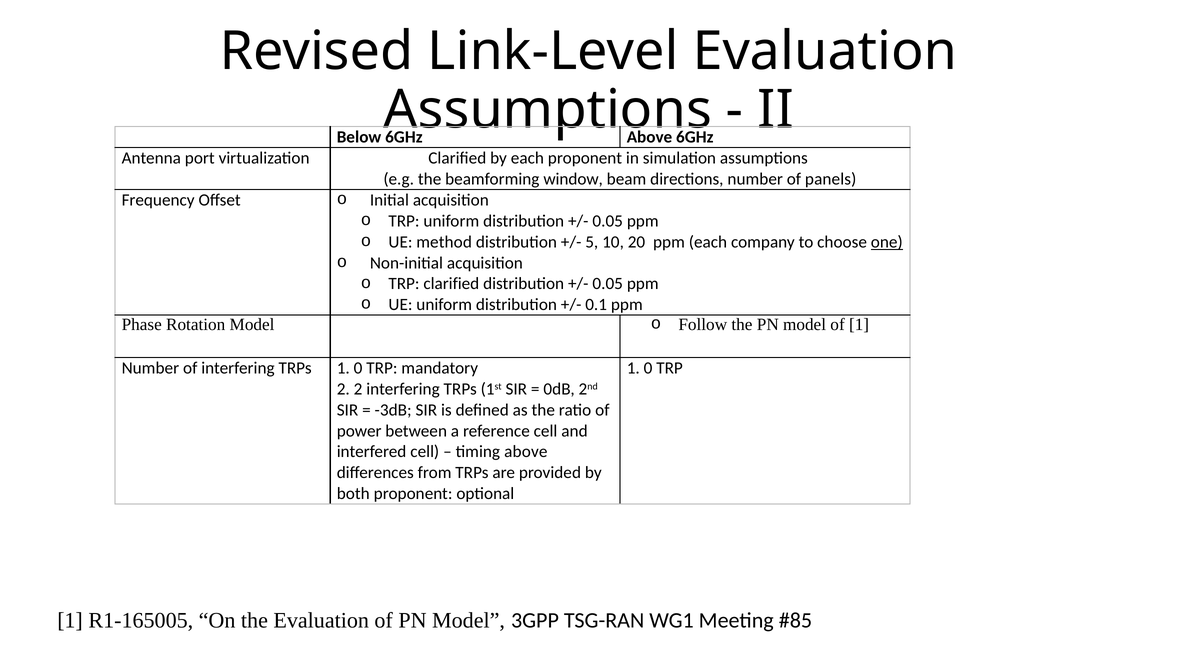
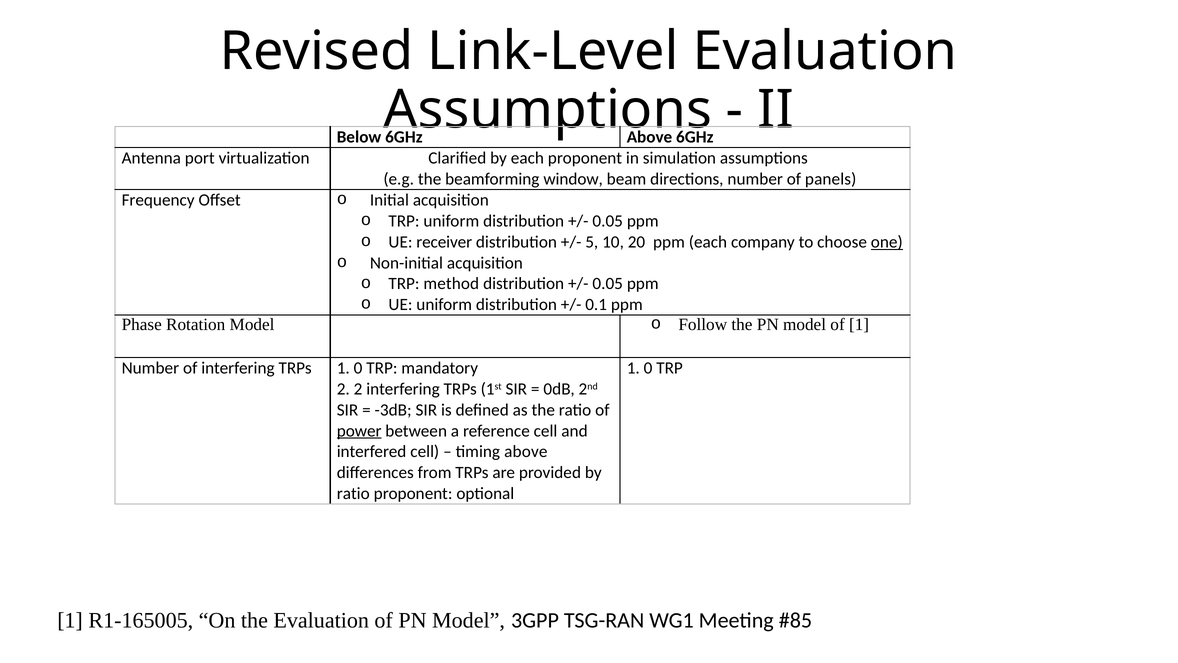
method: method -> receiver (444, 242)
TRP clarified: clarified -> method (451, 284)
power underline: none -> present (359, 431)
both: both -> ratio (353, 493)
